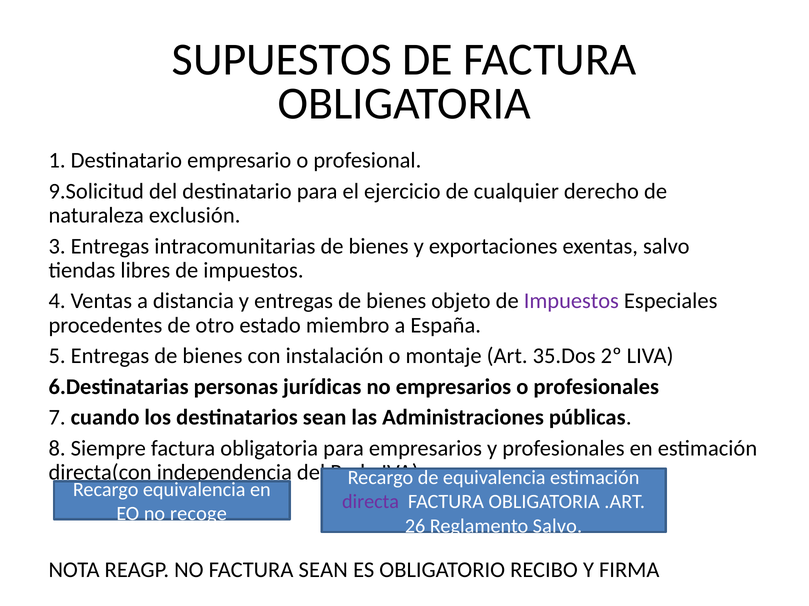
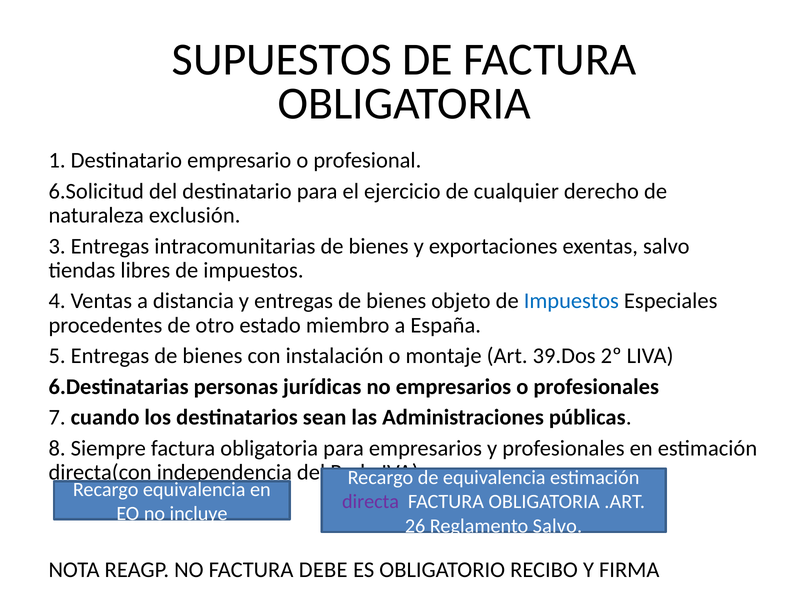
9.Solicitud: 9.Solicitud -> 6.Solicitud (96, 191)
Impuestos colour: purple -> blue (571, 301)
35.Dos: 35.Dos -> 39.Dos (564, 356)
recoge: recoge -> incluye (199, 514)
FACTURA SEAN: SEAN -> DEBE (323, 571)
